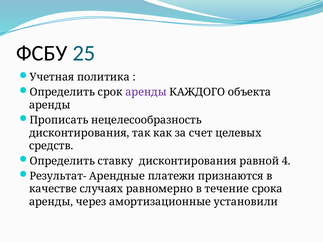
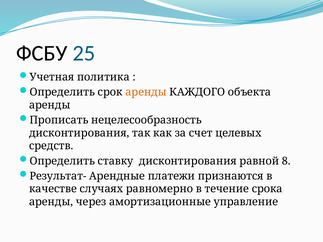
аренды colour: purple -> orange (146, 92)
4: 4 -> 8 (286, 161)
установили: установили -> управление (246, 202)
